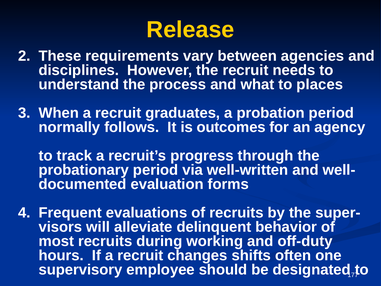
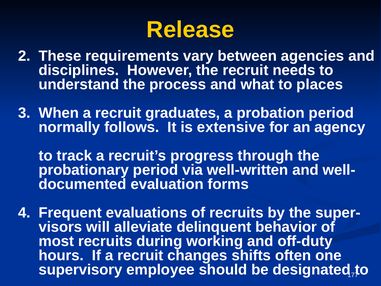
outcomes: outcomes -> extensive (231, 127)
